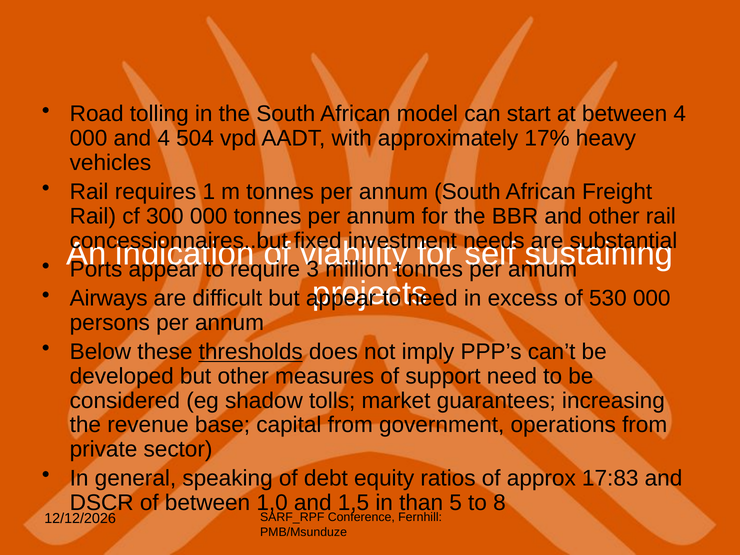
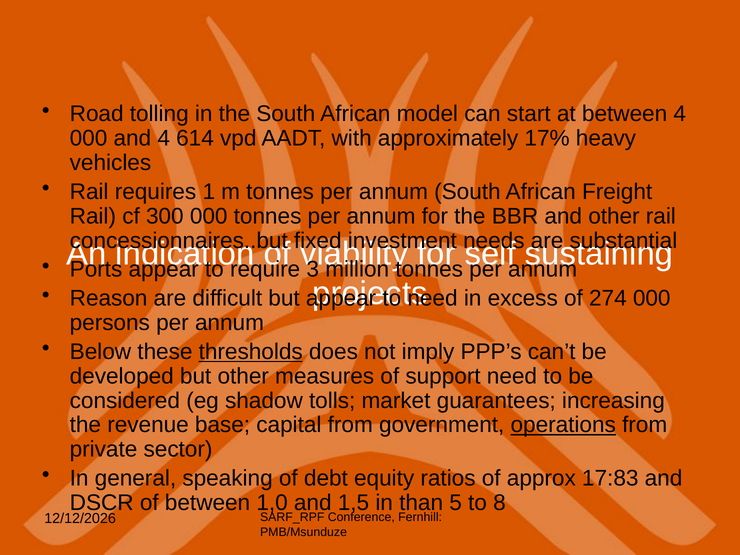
504: 504 -> 614 (195, 138)
Airways: Airways -> Reason (109, 298)
530: 530 -> 274 (608, 298)
operations underline: none -> present (563, 425)
